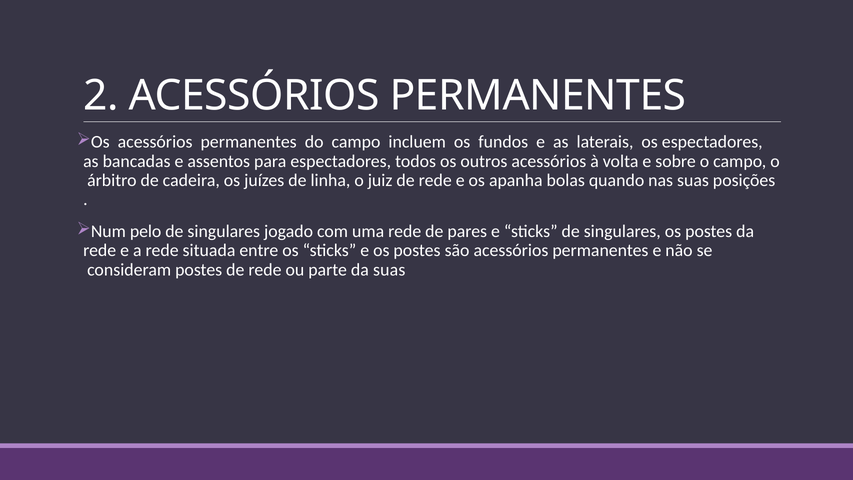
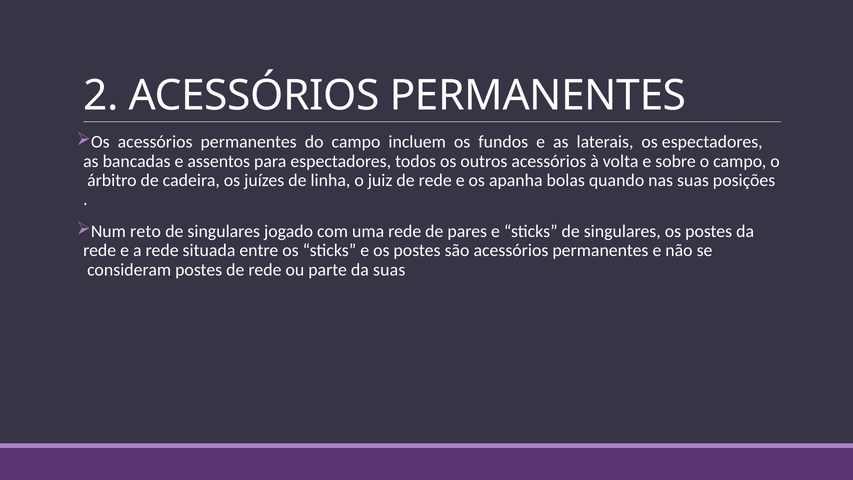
pelo: pelo -> reto (146, 231)
